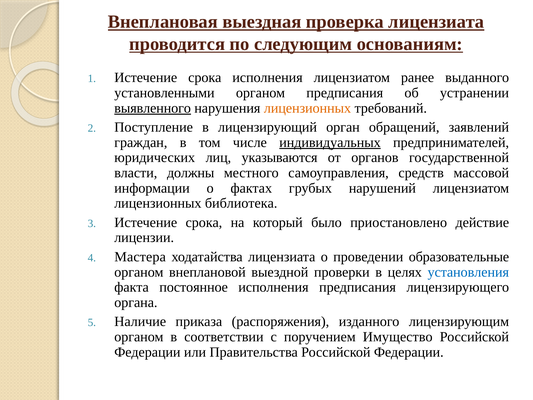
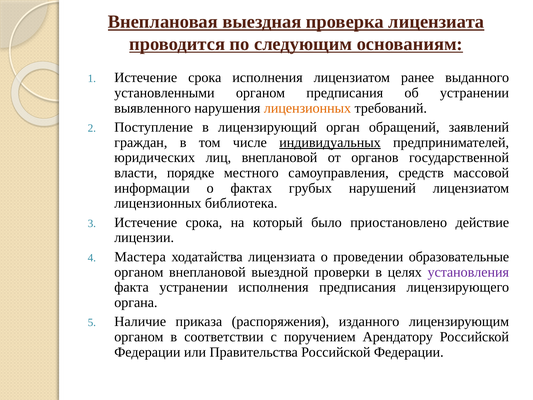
выявленного underline: present -> none (153, 108)
лиц указываются: указываются -> внеплановой (280, 158)
должны: должны -> порядке (191, 173)
установления colour: blue -> purple (468, 272)
факта постоянное: постоянное -> устранении (194, 287)
Имущество: Имущество -> Арендатору (398, 337)
